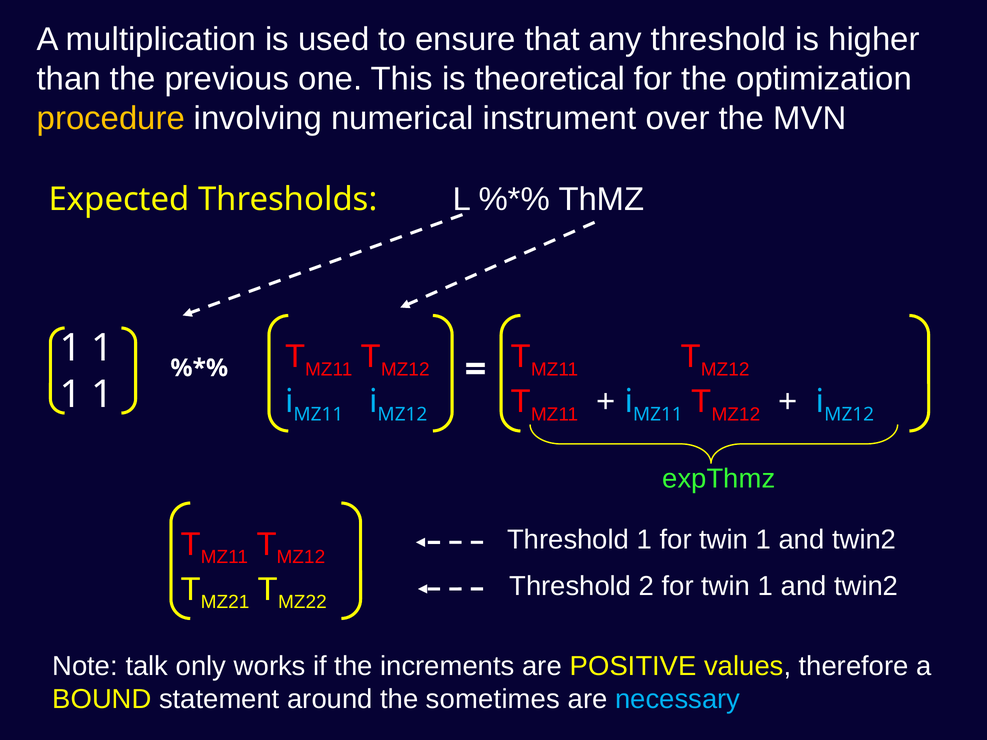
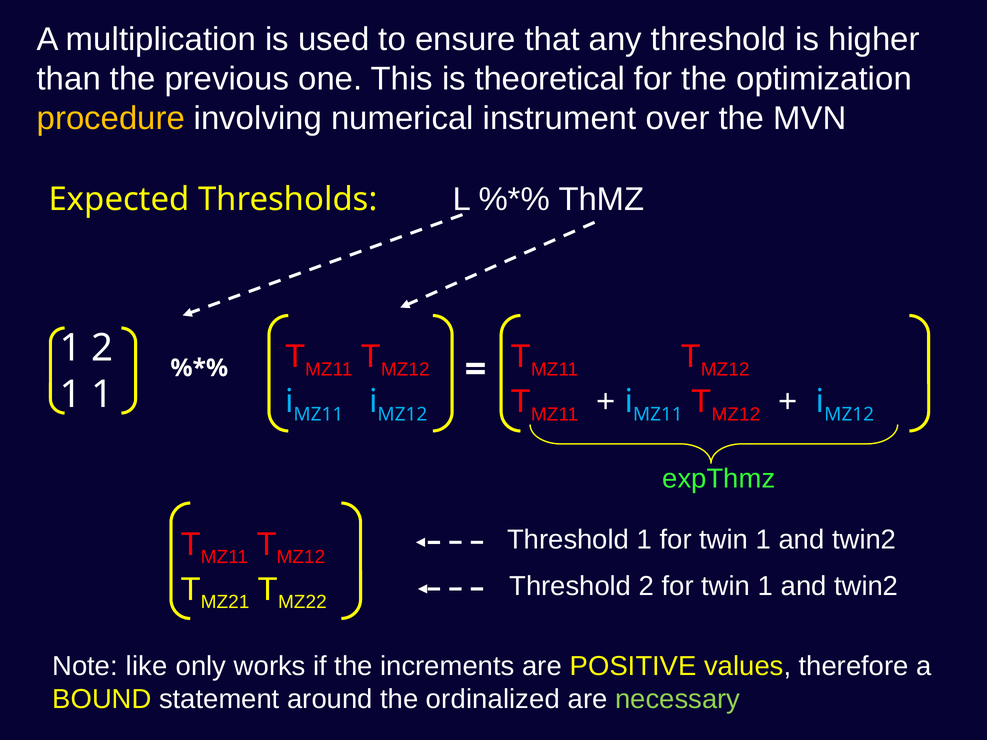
1: 1 -> 2 (102, 348)
talk: talk -> like (147, 667)
sometimes: sometimes -> ordinalized (493, 700)
necessary colour: light blue -> light green (678, 700)
